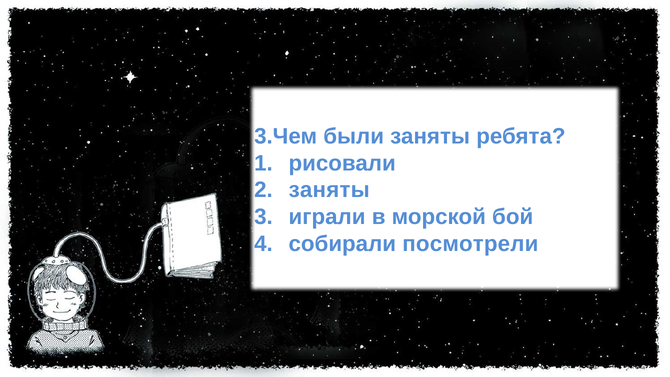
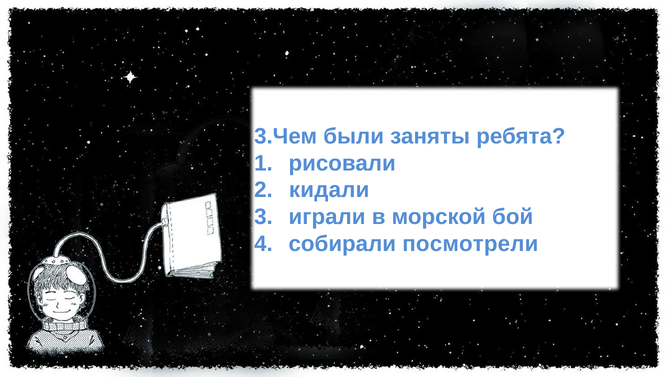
заняты: заняты -> кидали (329, 190)
